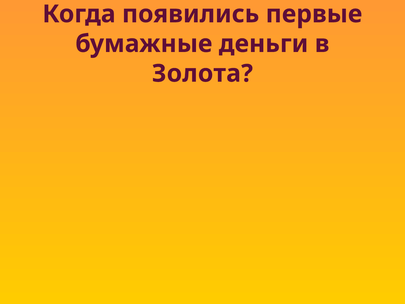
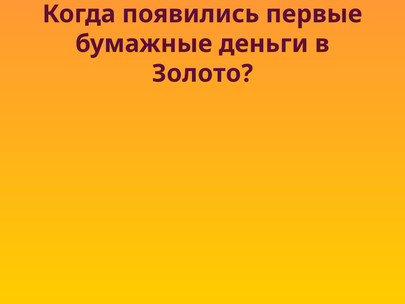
Золота: Золота -> Золото (202, 73)
